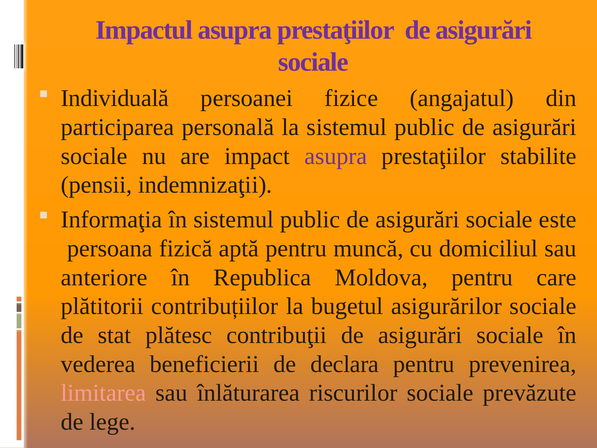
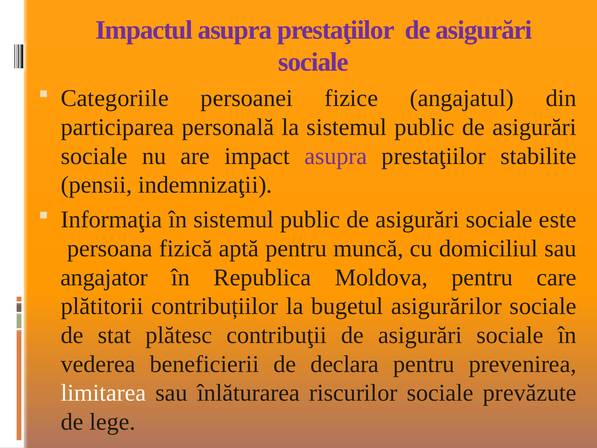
Individuală: Individuală -> Categoriile (115, 98)
anteriore: anteriore -> angajator (104, 277)
limitarea colour: pink -> white (103, 393)
